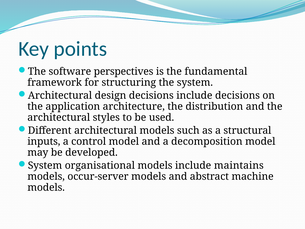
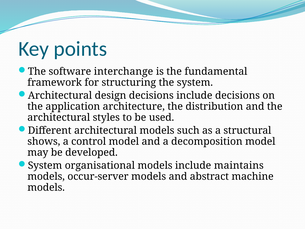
perspectives: perspectives -> interchange (123, 71)
inputs: inputs -> shows (44, 141)
